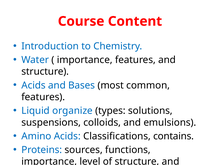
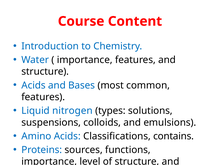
organize: organize -> nitrogen (72, 111)
